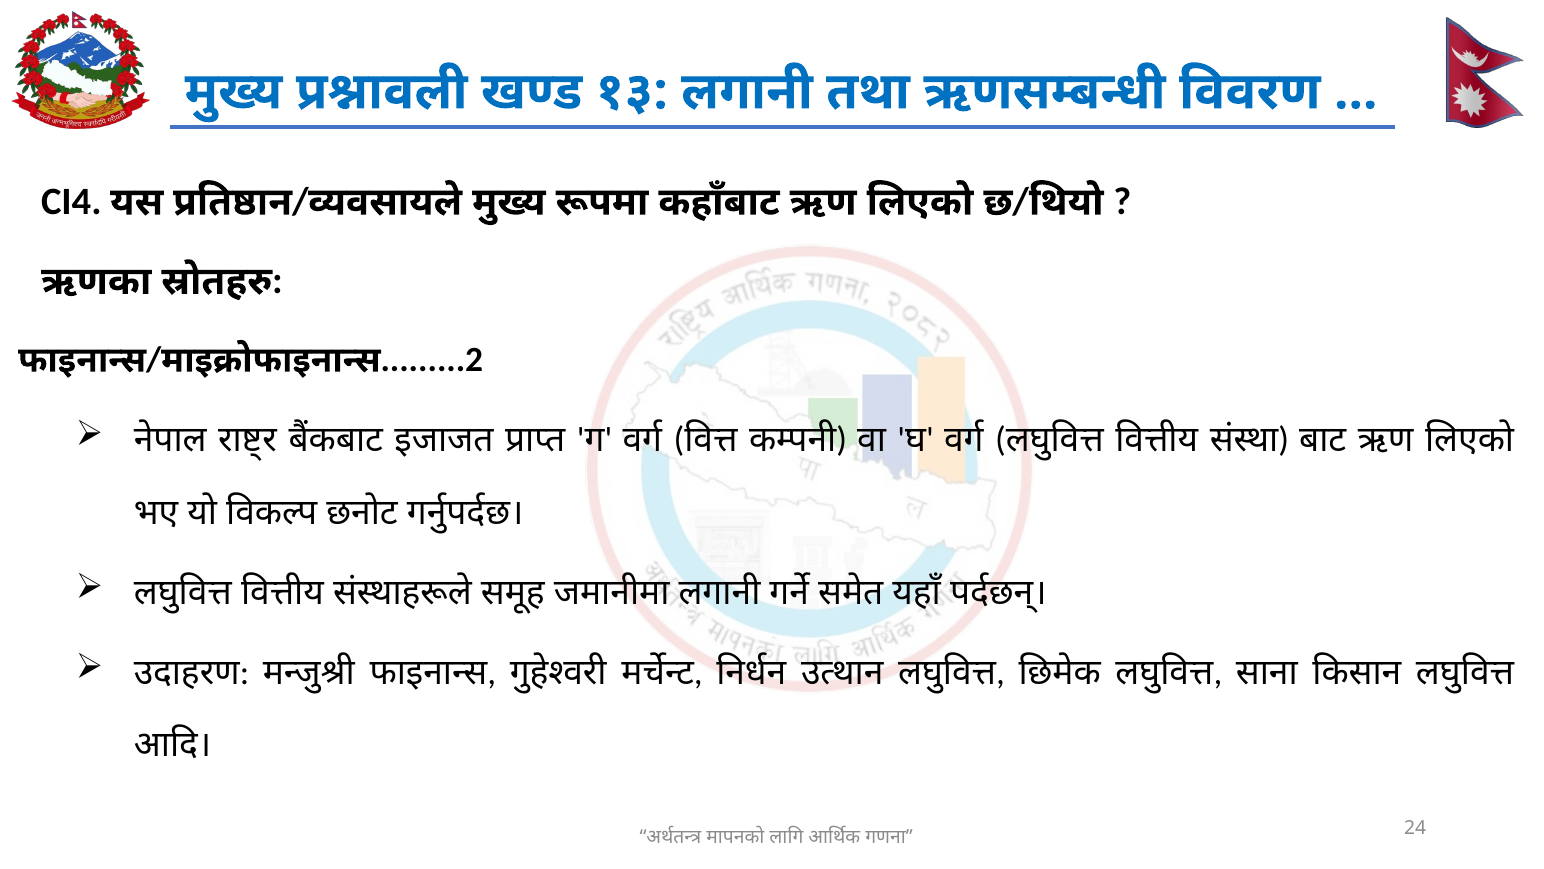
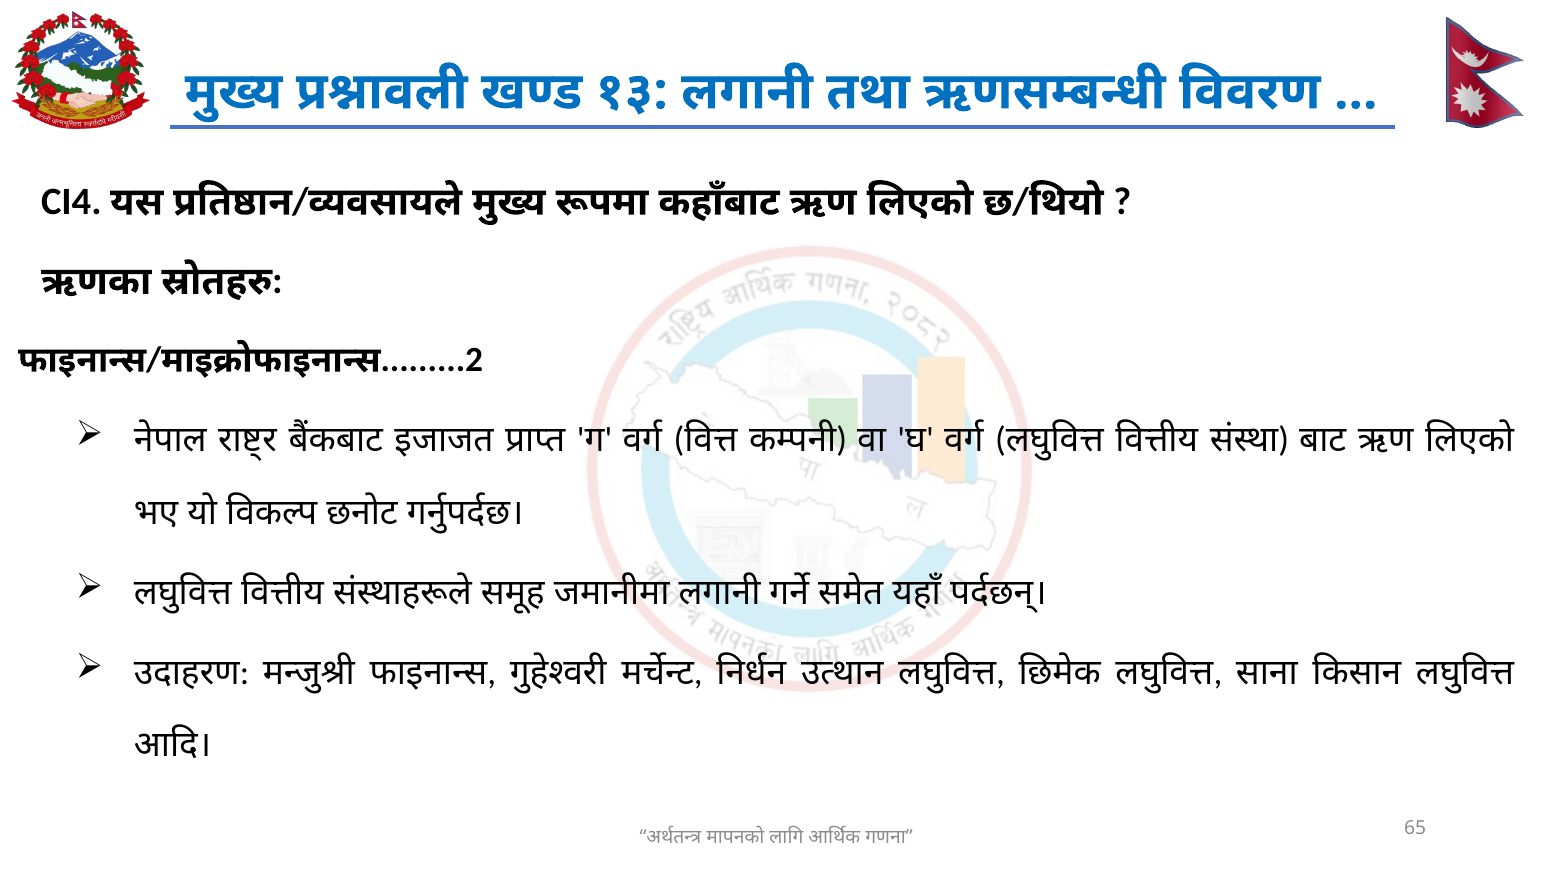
24: 24 -> 65 (1415, 828)
